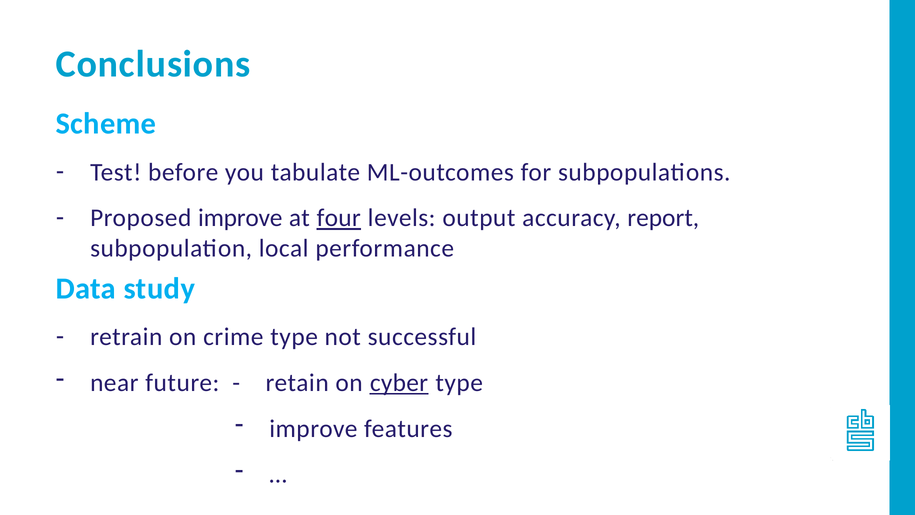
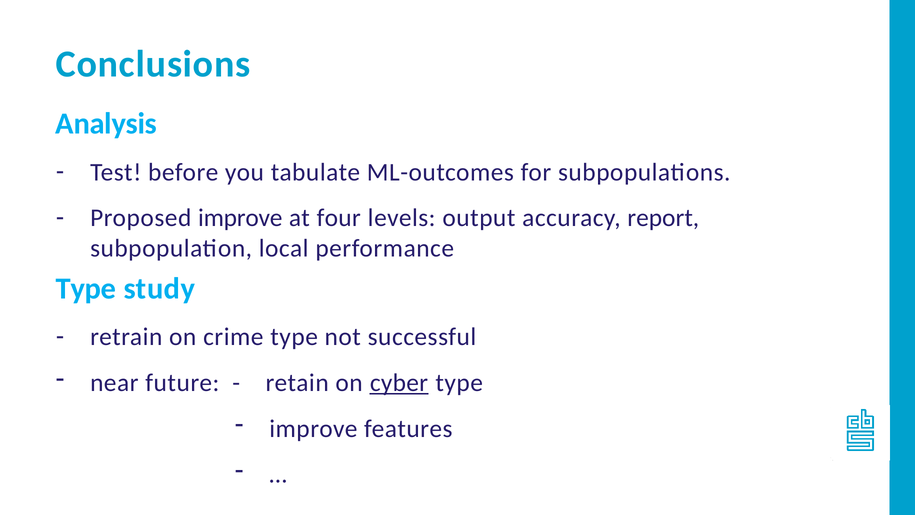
Scheme: Scheme -> Analysis (106, 124)
four underline: present -> none (339, 218)
Data: Data -> Type (86, 288)
